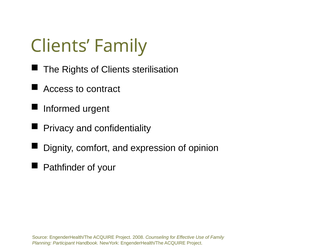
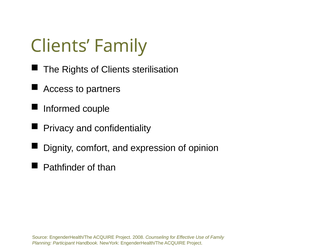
contract: contract -> partners (103, 89)
urgent: urgent -> couple (96, 108)
your: your -> than (107, 167)
